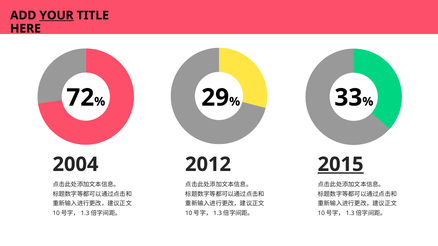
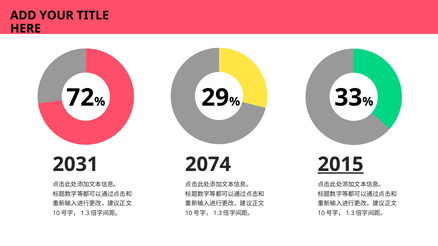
YOUR underline: present -> none (57, 15)
2004: 2004 -> 2031 (75, 165)
2012: 2012 -> 2074 (208, 165)
